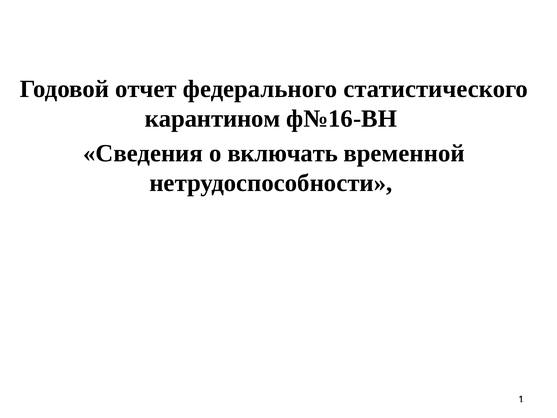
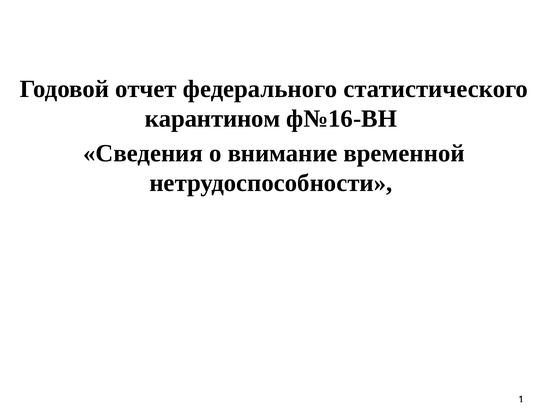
включать: включать -> внимание (283, 153)
